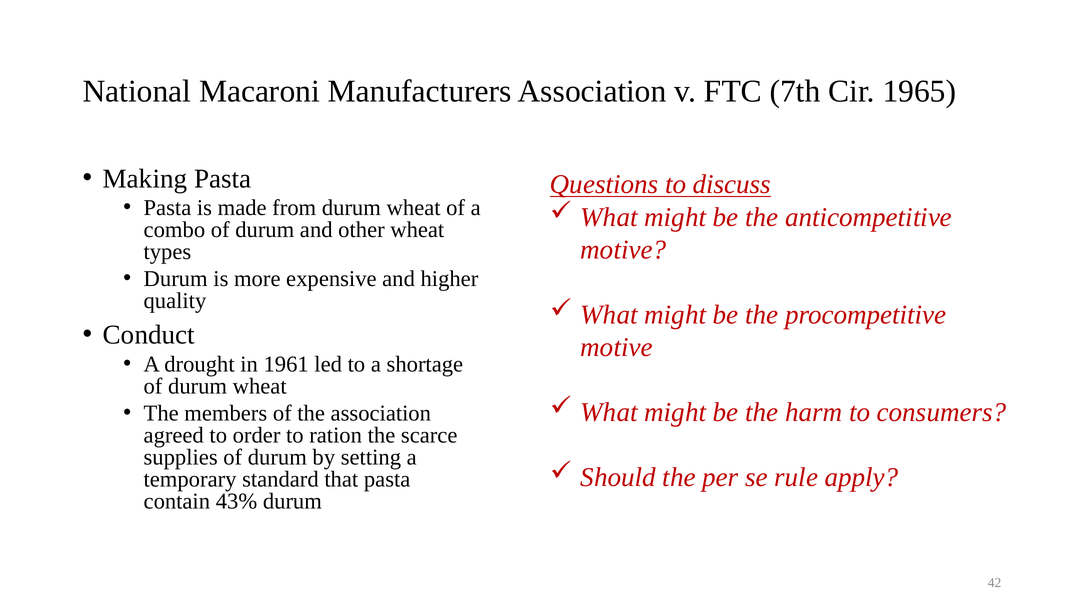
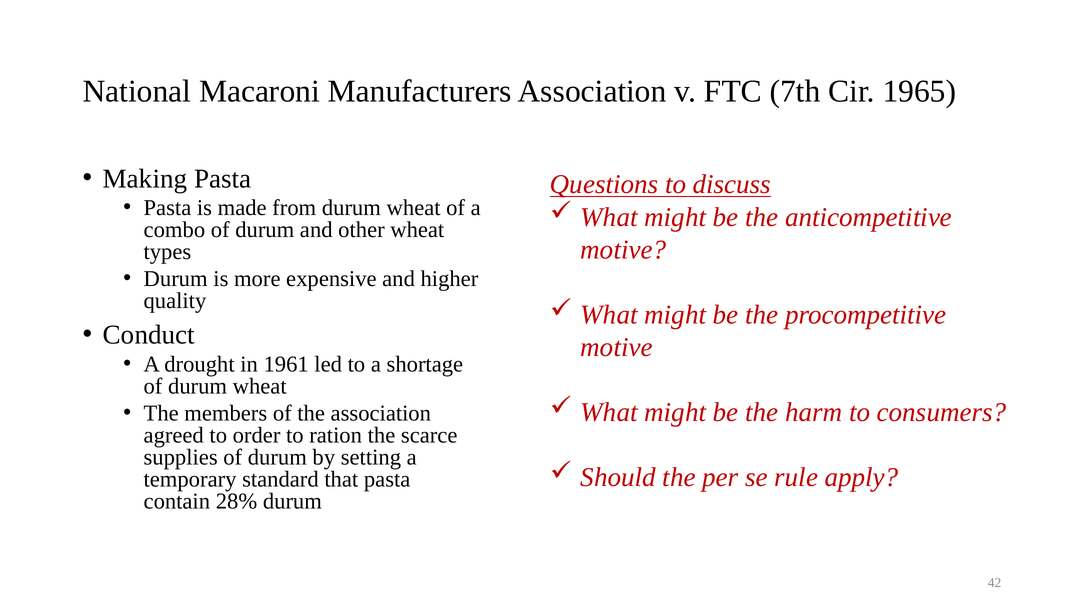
43%: 43% -> 28% (236, 501)
